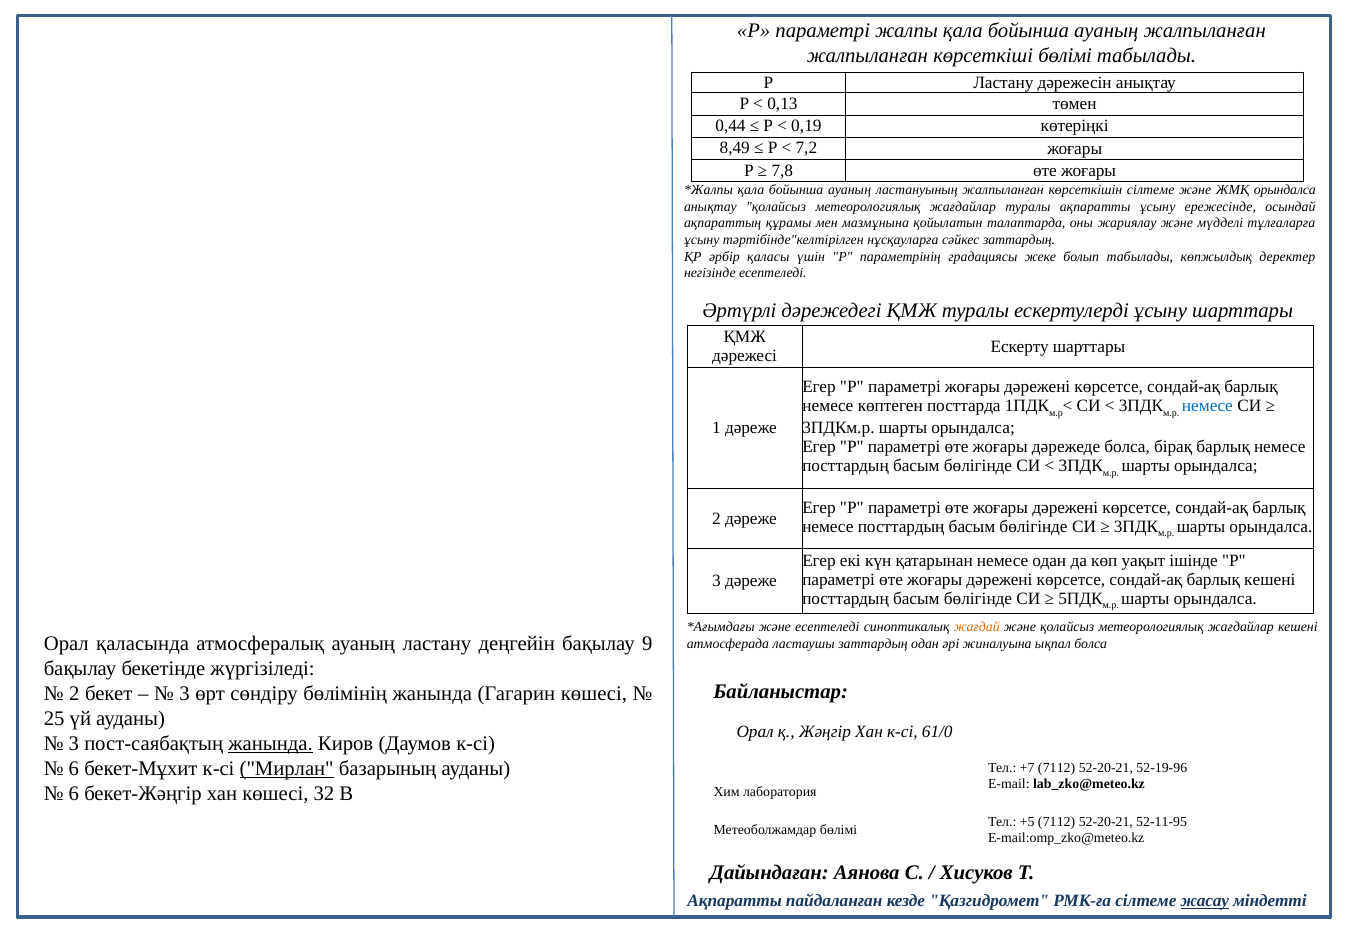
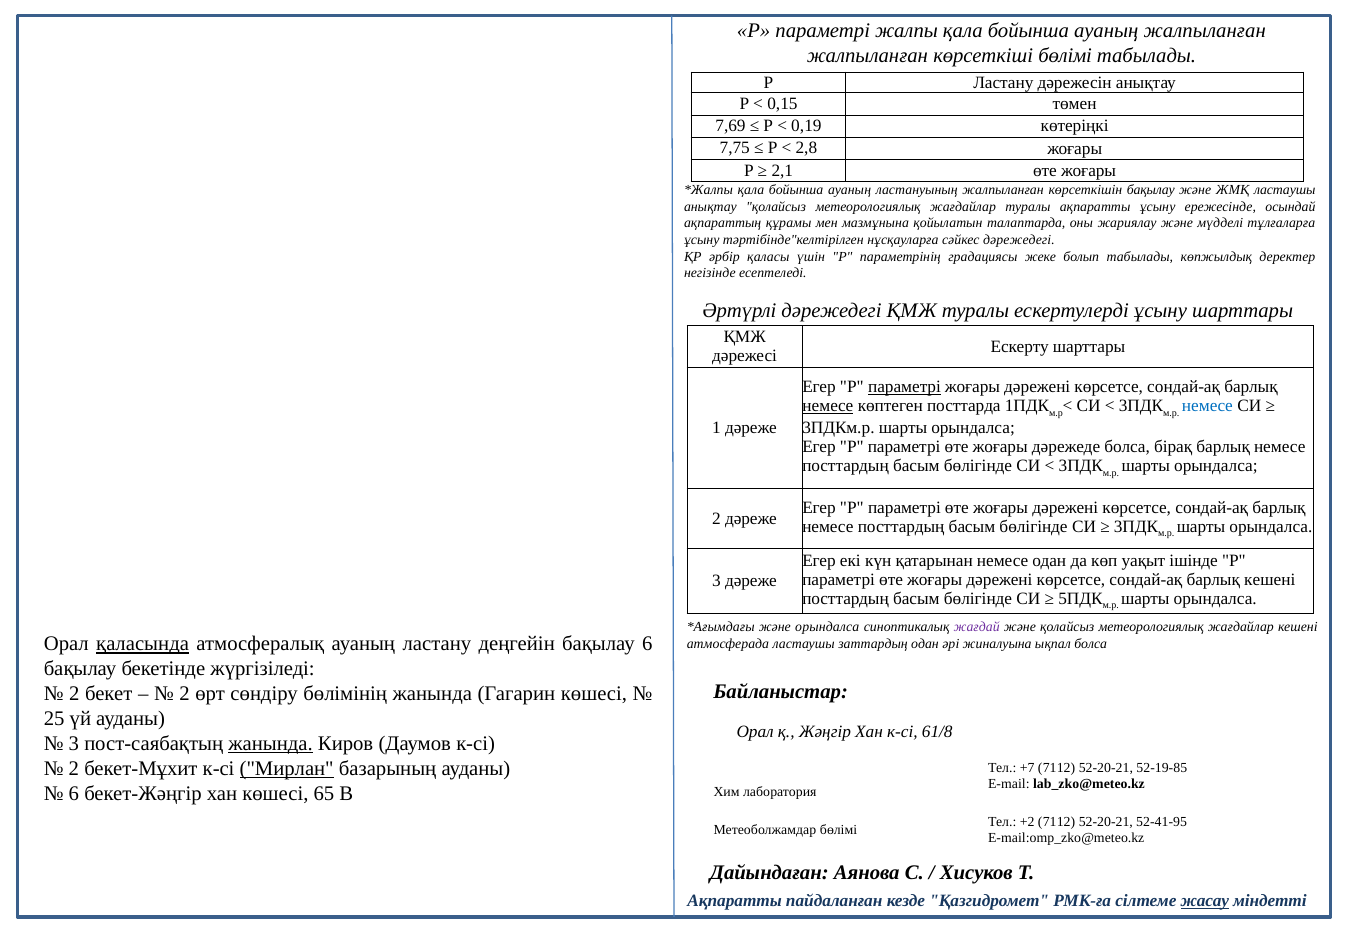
0,13: 0,13 -> 0,15 (782, 104)
0,44: 0,44 -> 7,69 (730, 126)
8,49: 8,49 -> 7,75 (735, 148)
7,2: 7,2 -> 2,8 (806, 148)
7,8: 7,8 -> 2,1 (782, 171)
көрсеткішін сілтеме: сілтеме -> бақылау (1151, 190)
ЖМҚ орындалса: орындалса -> ластаушы (1285, 190)
сәйкес заттардың: заттардың -> дәрежедегі (1019, 240)
параметрі underline: none -> present (904, 387)
немесе underline: none -> present (828, 406)
және есептеледі: есептеледі -> орындалса (827, 628)
жағдай colour: orange -> purple (977, 628)
қаласында underline: none -> present (143, 644)
бақылау 9: 9 -> 6 (647, 644)
3: 3 -> 2 (185, 694)
61/0: 61/0 -> 61/8 (937, 732)
6: 6 -> 2 (74, 769)
52-19-96: 52-19-96 -> 52-19-85 (1162, 769)
32: 32 -> 65 (324, 794)
+5: +5 -> +2 (1027, 823)
52-11-95: 52-11-95 -> 52-41-95 (1162, 823)
